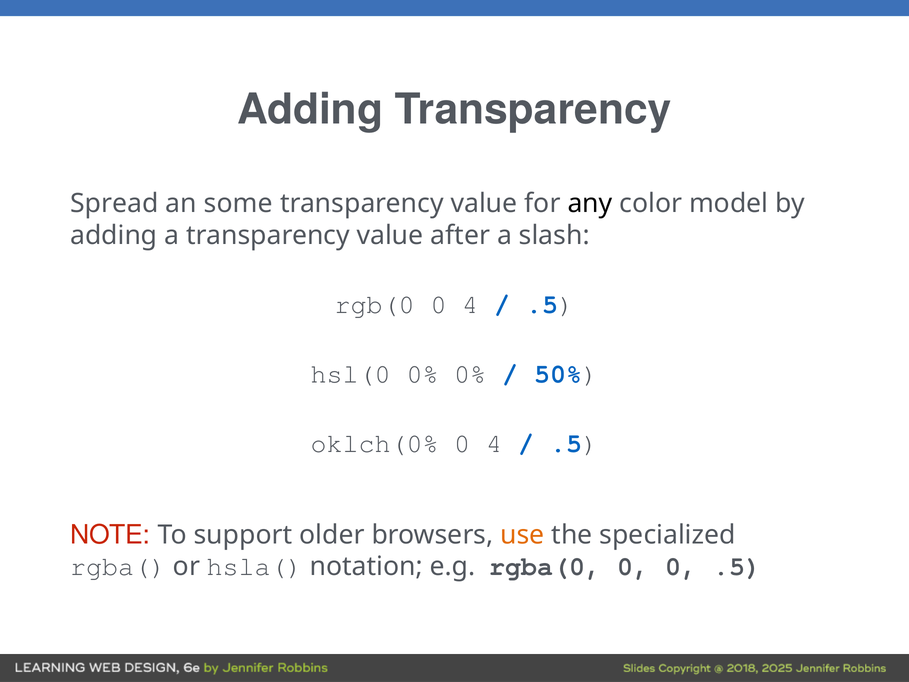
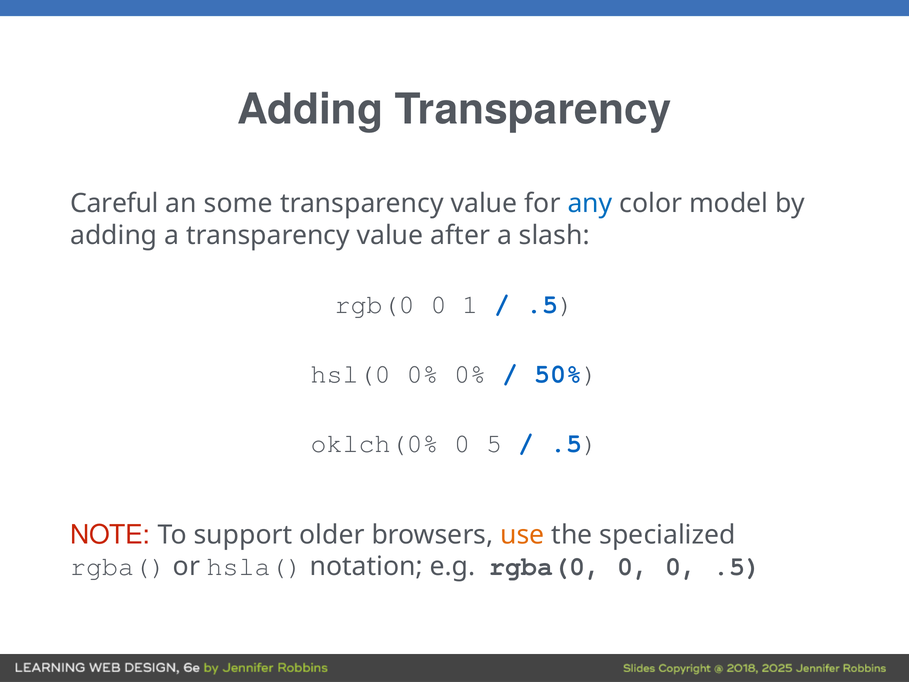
Spread: Spread -> Careful (114, 203)
any colour: black -> blue (590, 203)
rgb(0 0 4: 4 -> 1 (470, 305)
oklch(0% 0 4: 4 -> 5 (494, 443)
